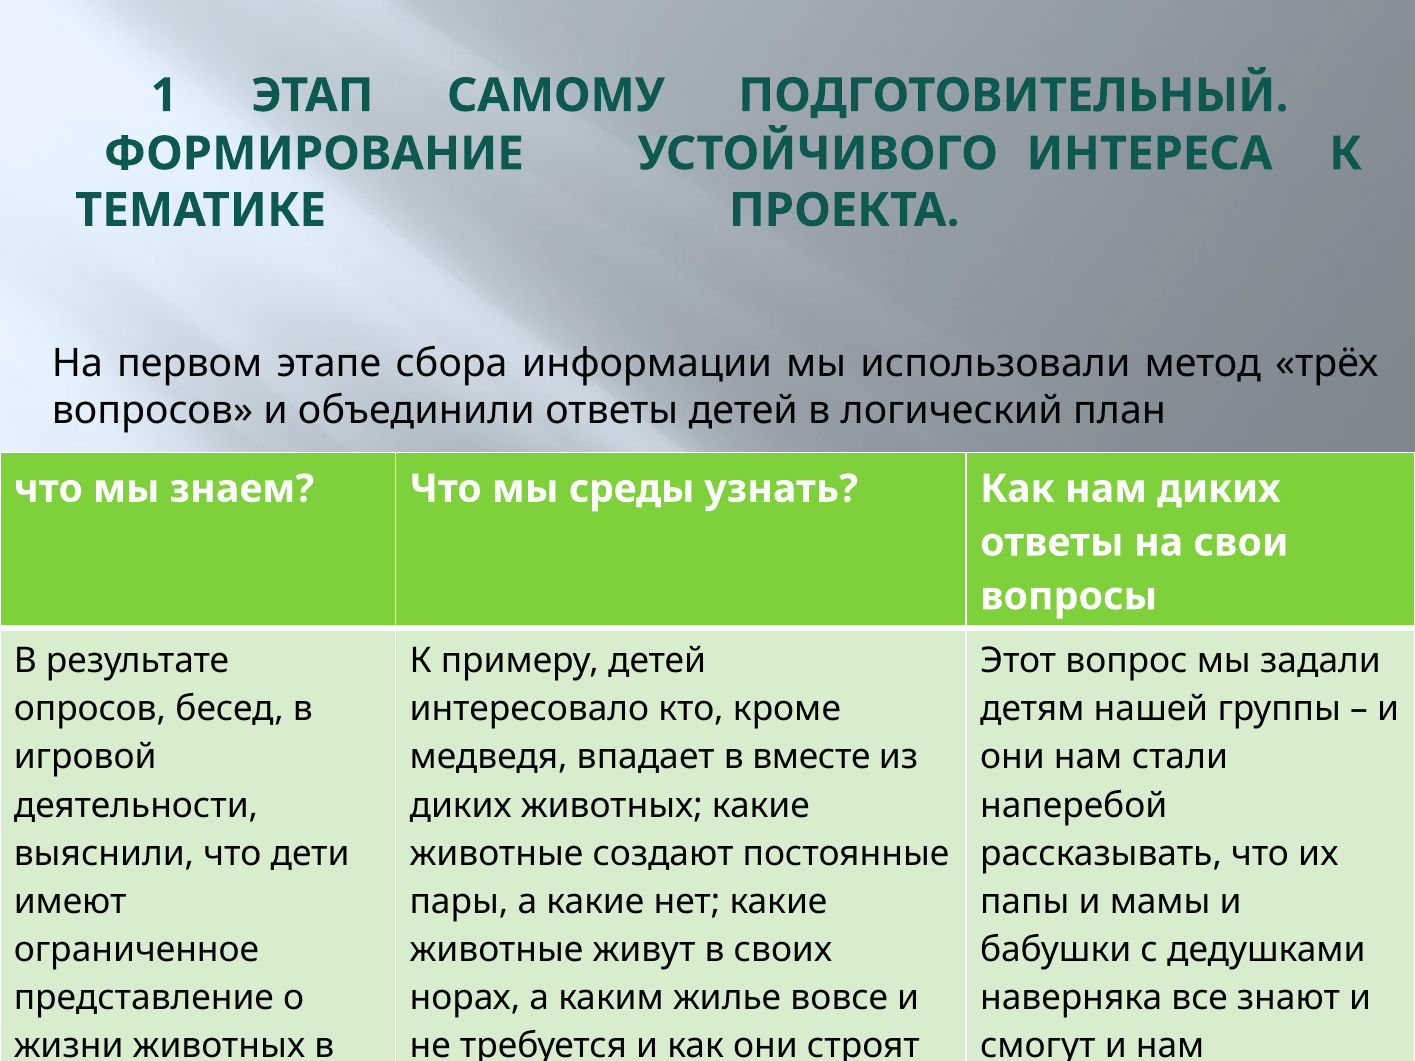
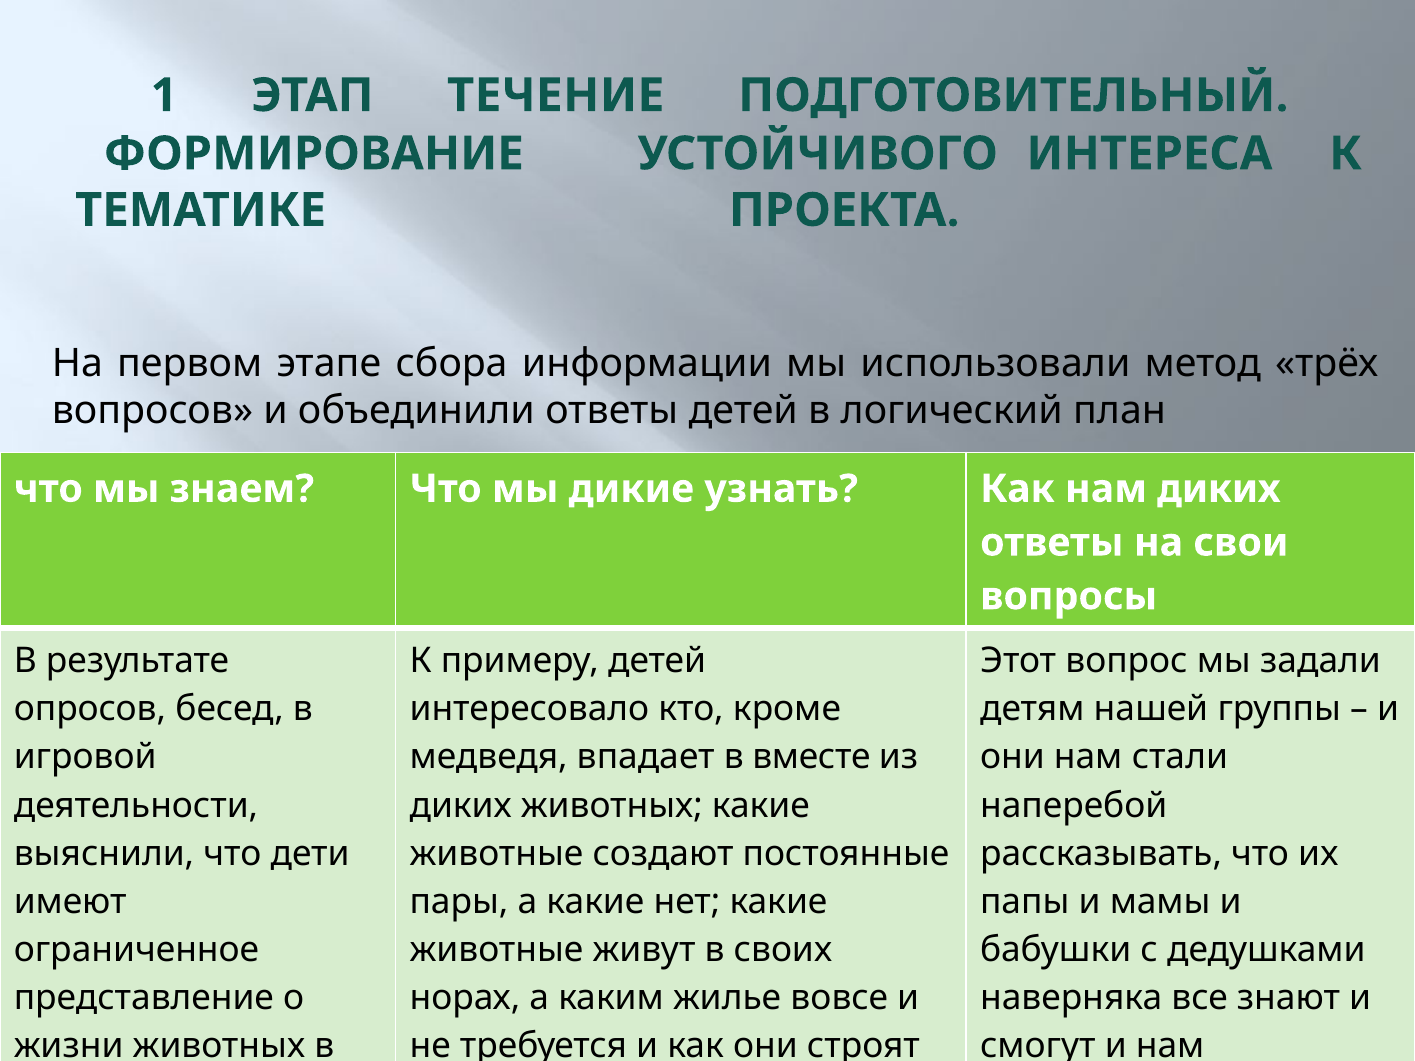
САМОМУ: САМОМУ -> ТЕЧЕНИЕ (556, 96)
среды: среды -> дикие (631, 489)
